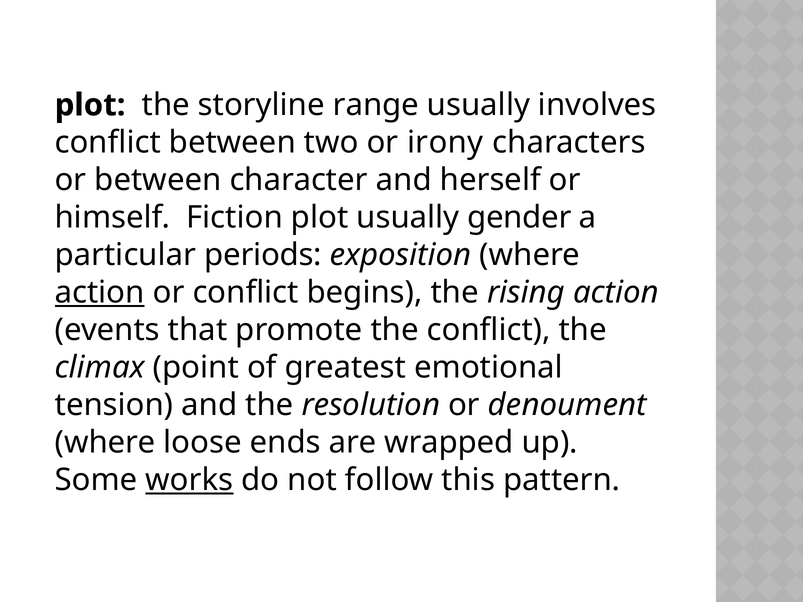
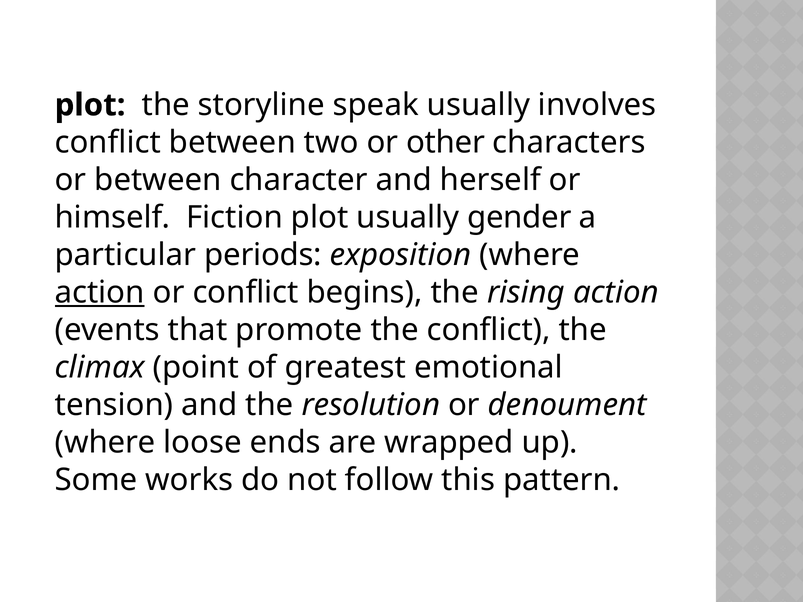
range: range -> speak (376, 105)
irony: irony -> other (446, 143)
works underline: present -> none (189, 480)
